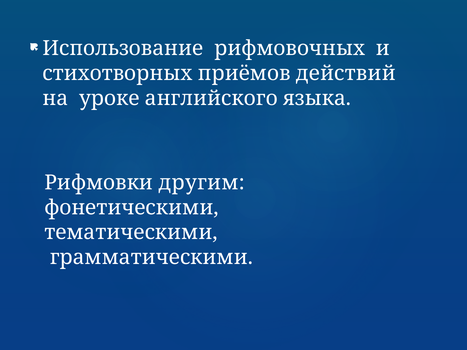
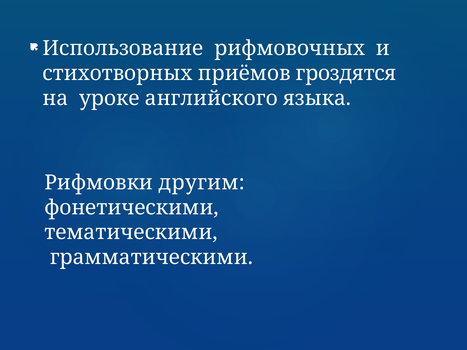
действий: действий -> гроздятся (346, 73)
